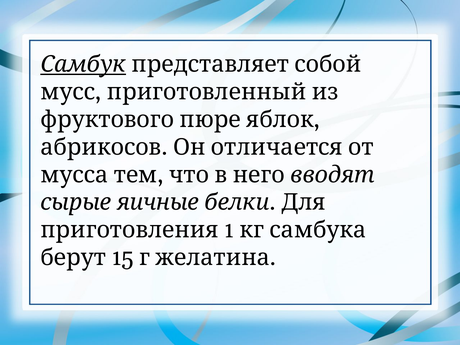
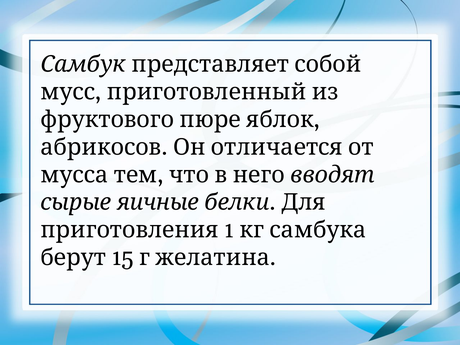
Самбук underline: present -> none (83, 64)
